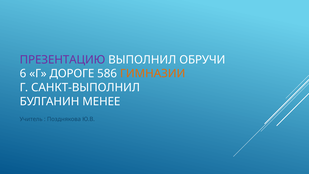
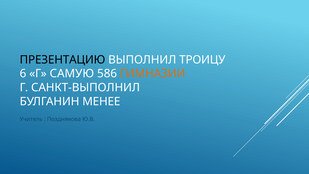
ПРЕЗЕНТАЦИЮ colour: purple -> black (62, 60)
ОБРУЧИ: ОБРУЧИ -> ТРОИЦУ (202, 60)
ДОРОГЕ: ДОРОГЕ -> САМУЮ (72, 74)
